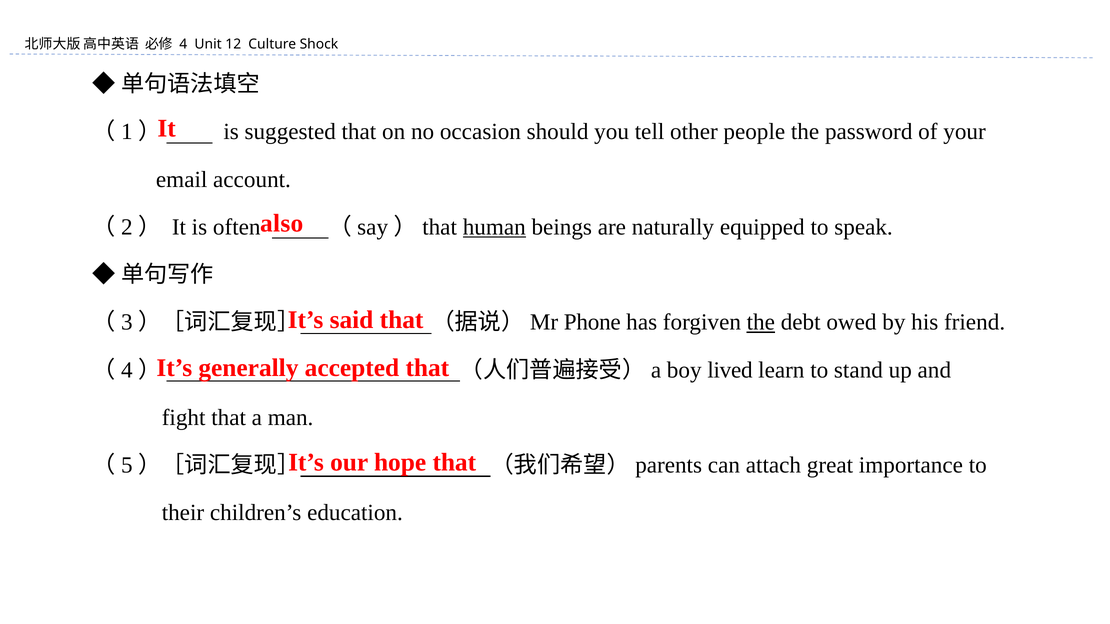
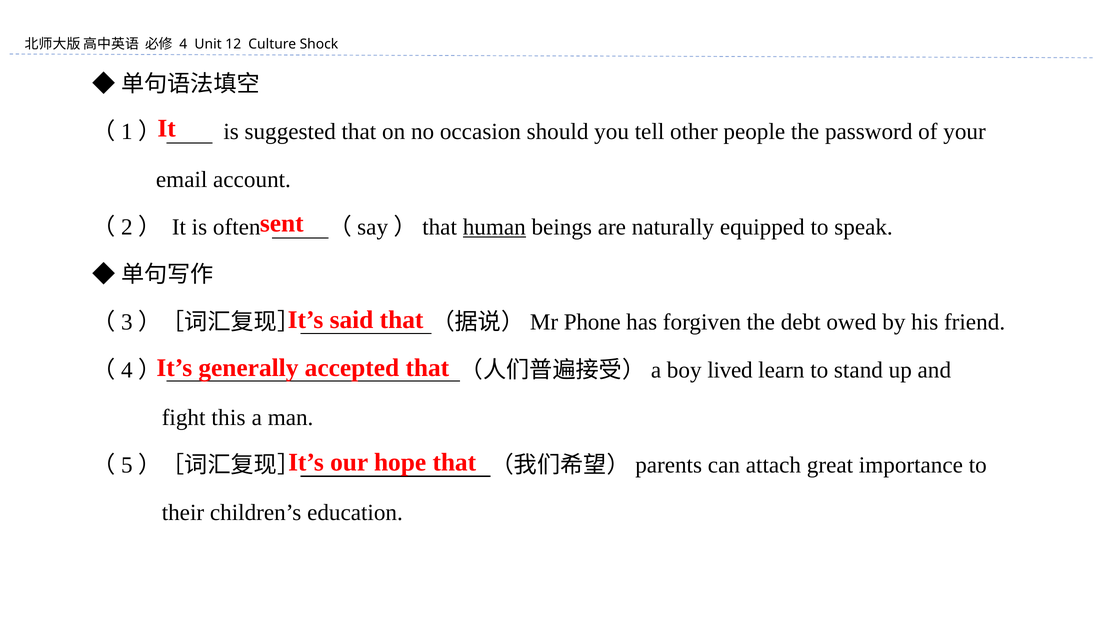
also: also -> sent (282, 223)
the underline: present -> none (761, 322)
fight that: that -> this (228, 418)
